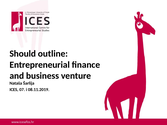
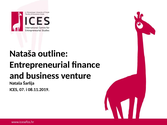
Should: Should -> Nataša (23, 54)
